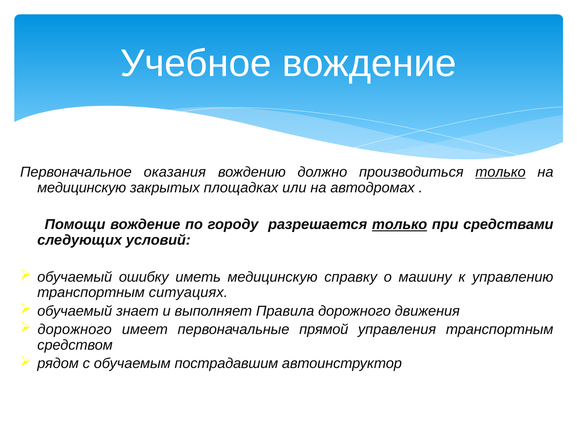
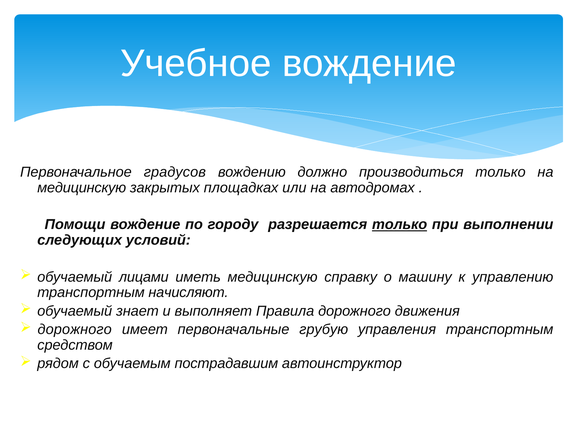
оказания: оказания -> градусов (175, 172)
только underline: present -> none (501, 172)
средствами: средствами -> выполнении (508, 225)
ошибку: ошибку -> лицами (144, 277)
ситуациях: ситуациях -> начисляют (188, 293)
прямой: прямой -> грубую (324, 330)
